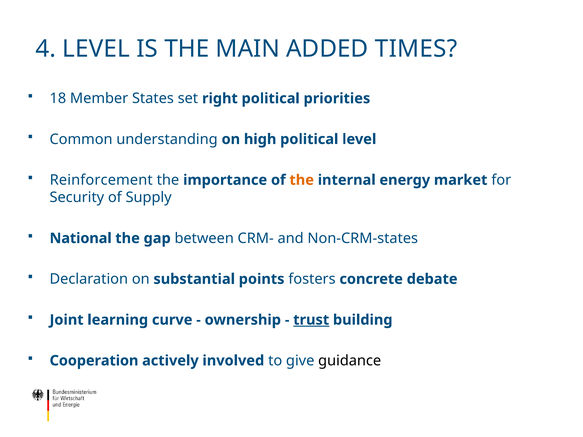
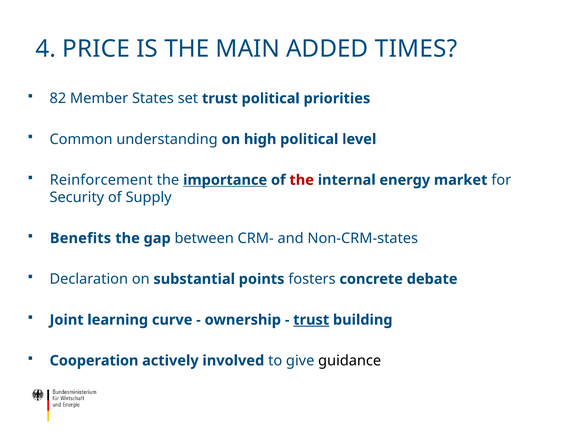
4 LEVEL: LEVEL -> PRICE (96, 49)
18: 18 -> 82 (58, 99)
set right: right -> trust (220, 99)
importance underline: none -> present (225, 180)
the colour: orange -> red (302, 180)
National: National -> Benefits (80, 238)
